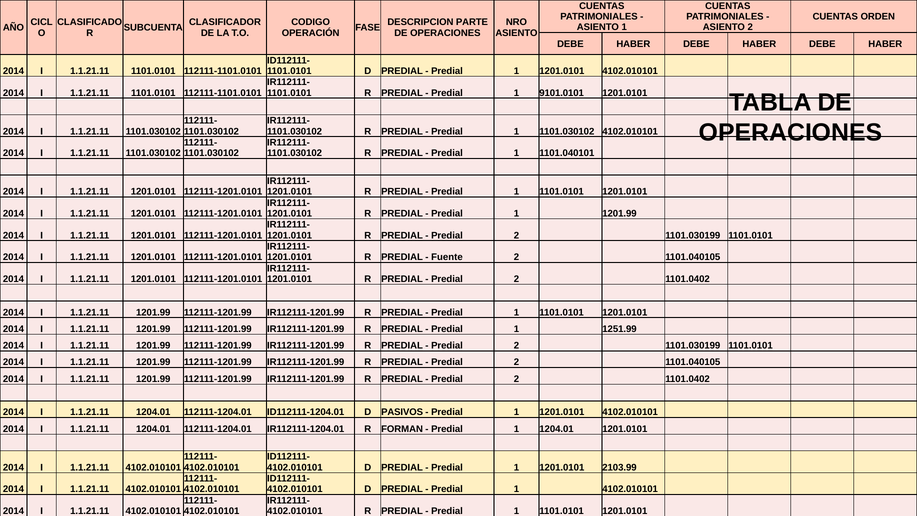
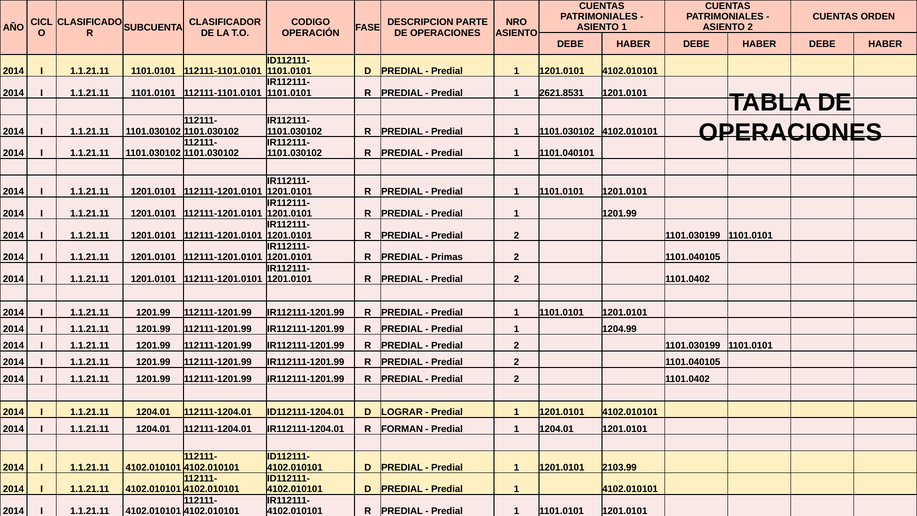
9101.0101: 9101.0101 -> 2621.8531 (562, 93)
Fuente: Fuente -> Primas (447, 257)
1251.99: 1251.99 -> 1204.99 (620, 329)
PASIVOS: PASIVOS -> LOGRAR (402, 412)
